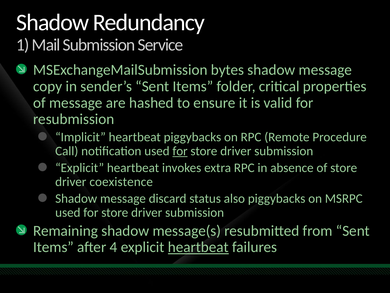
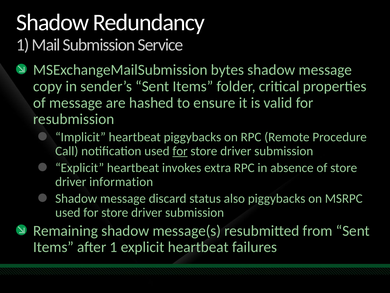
coexistence: coexistence -> information (121, 182)
after 4: 4 -> 1 (114, 247)
heartbeat underline: present -> none (198, 247)
